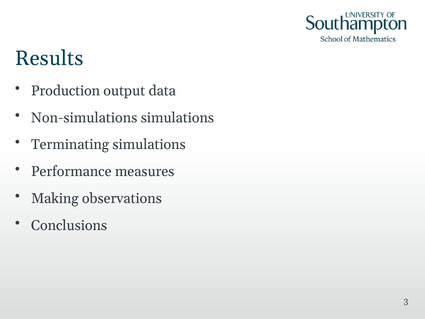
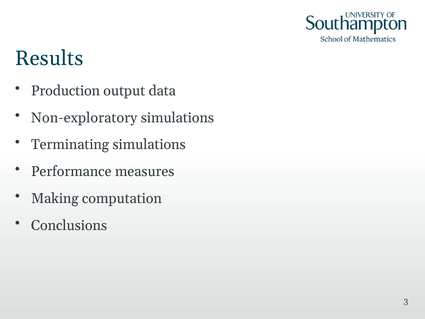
Non-simulations: Non-simulations -> Non-exploratory (84, 118)
observations: observations -> computation (122, 198)
